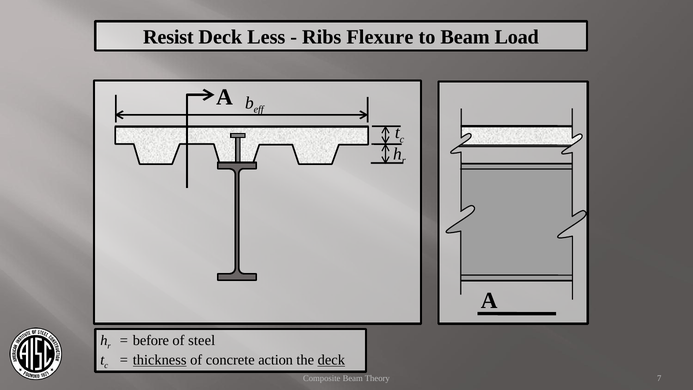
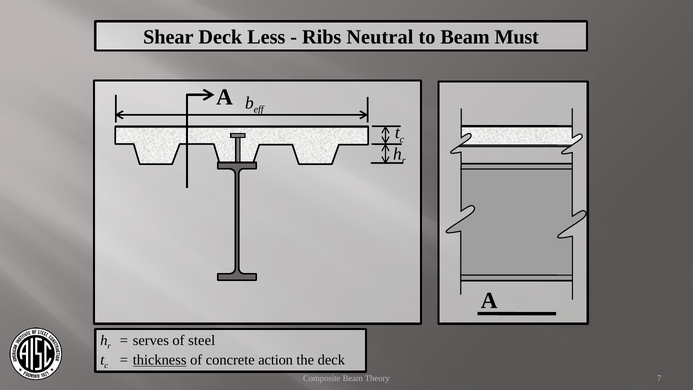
Resist: Resist -> Shear (168, 37)
Flexure: Flexure -> Neutral (380, 37)
Load: Load -> Must (517, 37)
before: before -> serves (151, 340)
deck underline: present -> none (331, 360)
